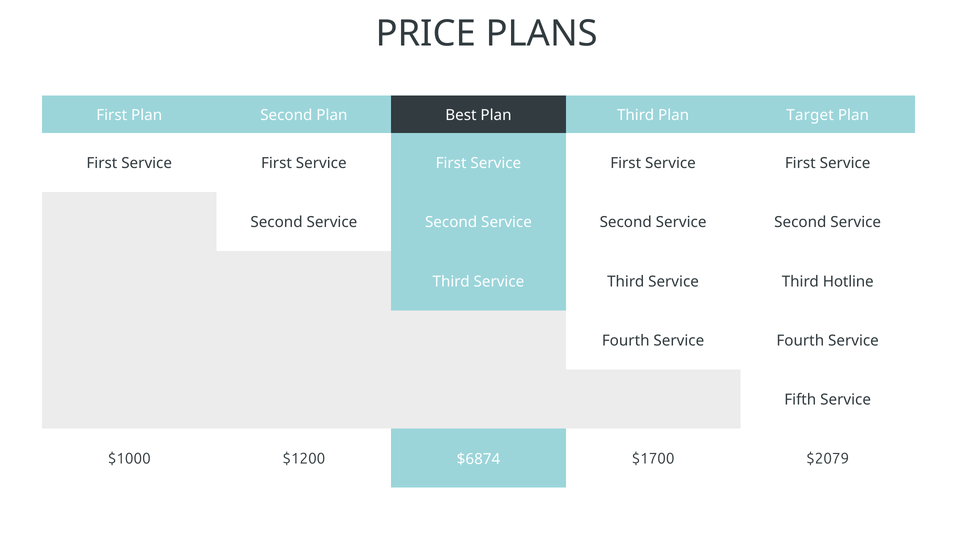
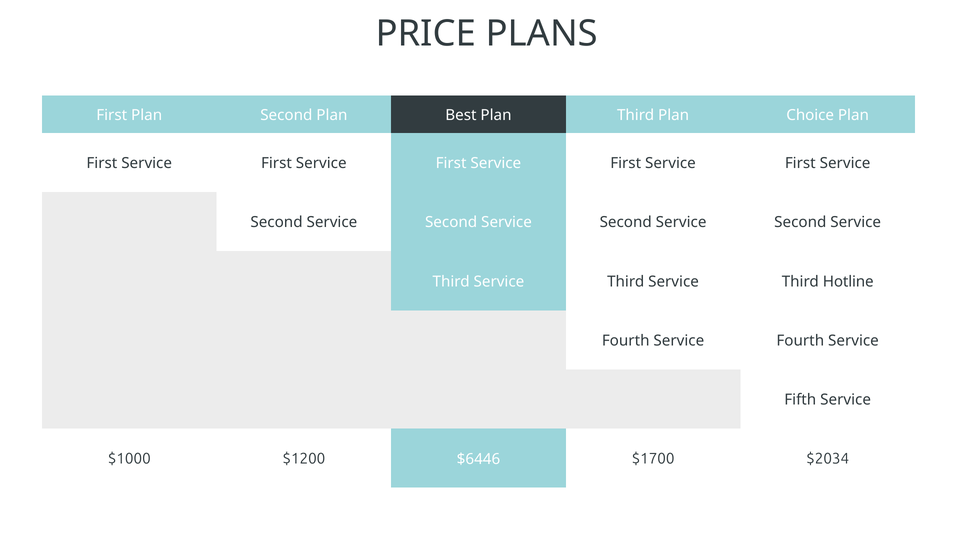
Target: Target -> Choice (810, 115)
$6874: $6874 -> $6446 (478, 459)
$2079: $2079 -> $2034 (828, 459)
